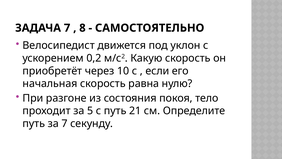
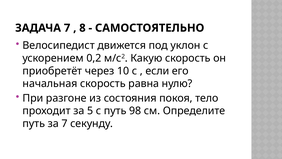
21: 21 -> 98 (135, 111)
